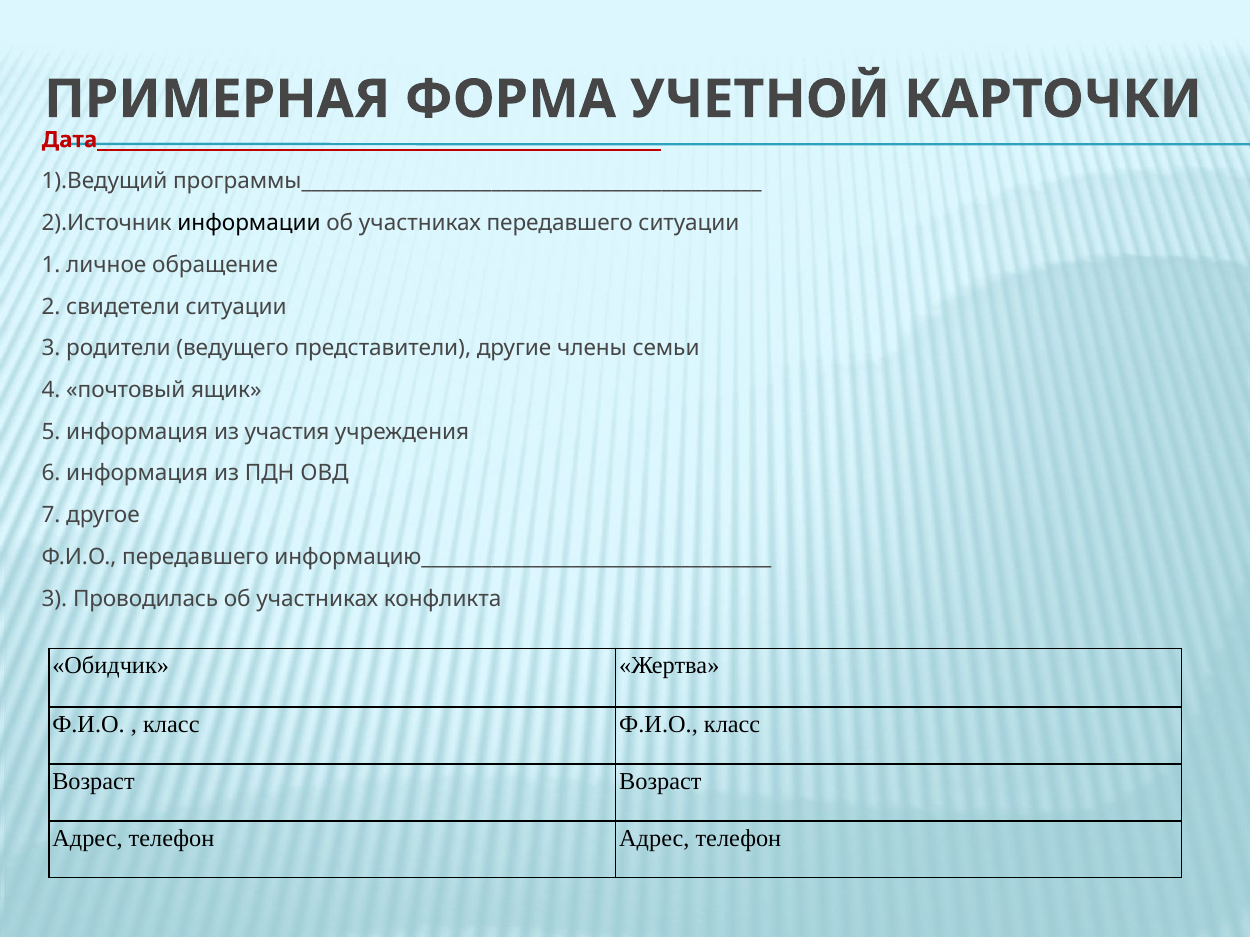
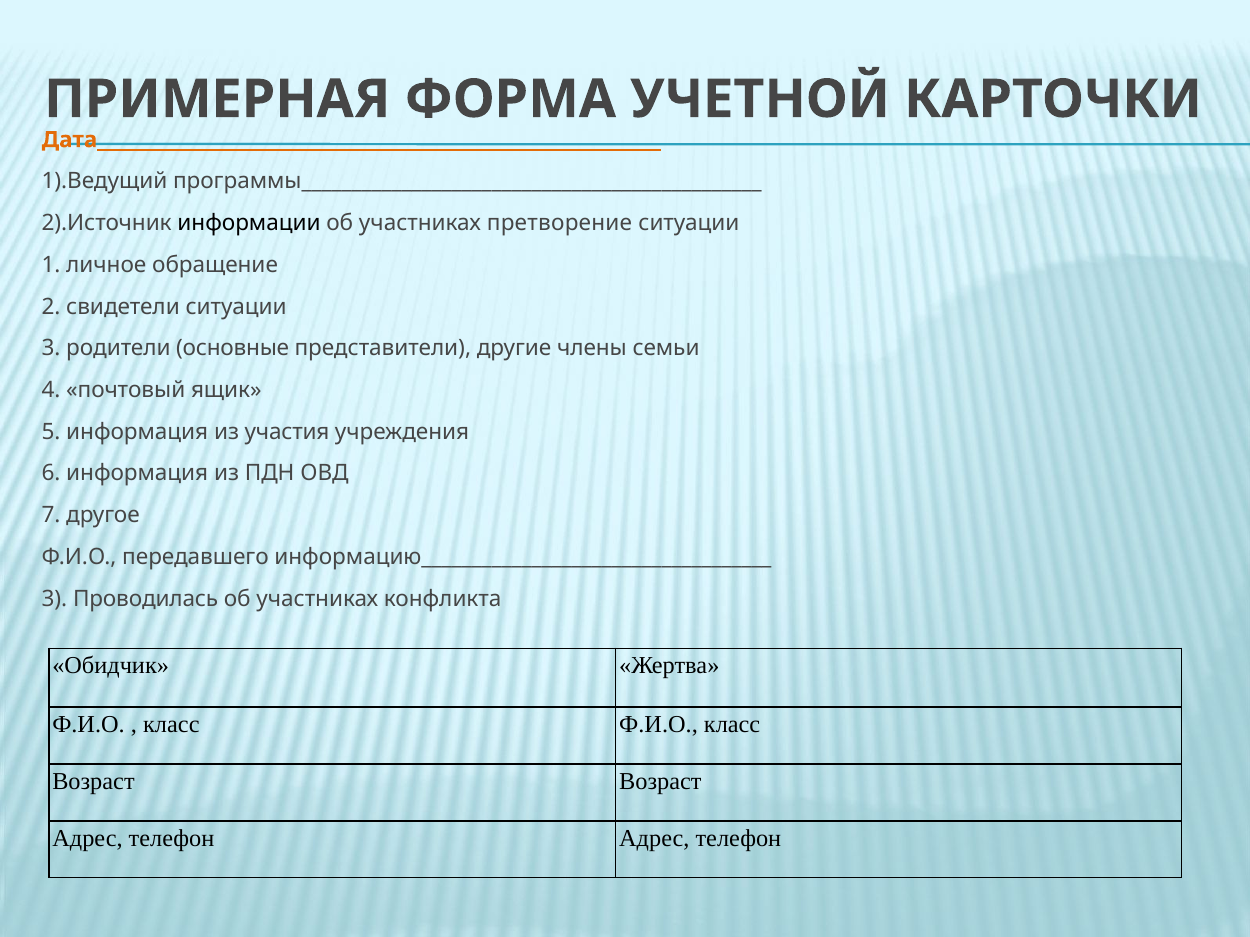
Дата_____________________________________________________________ colour: red -> orange (351, 140)
участниках передавшего: передавшего -> претворение (560, 223)
ведущего: ведущего -> основные (233, 349)
